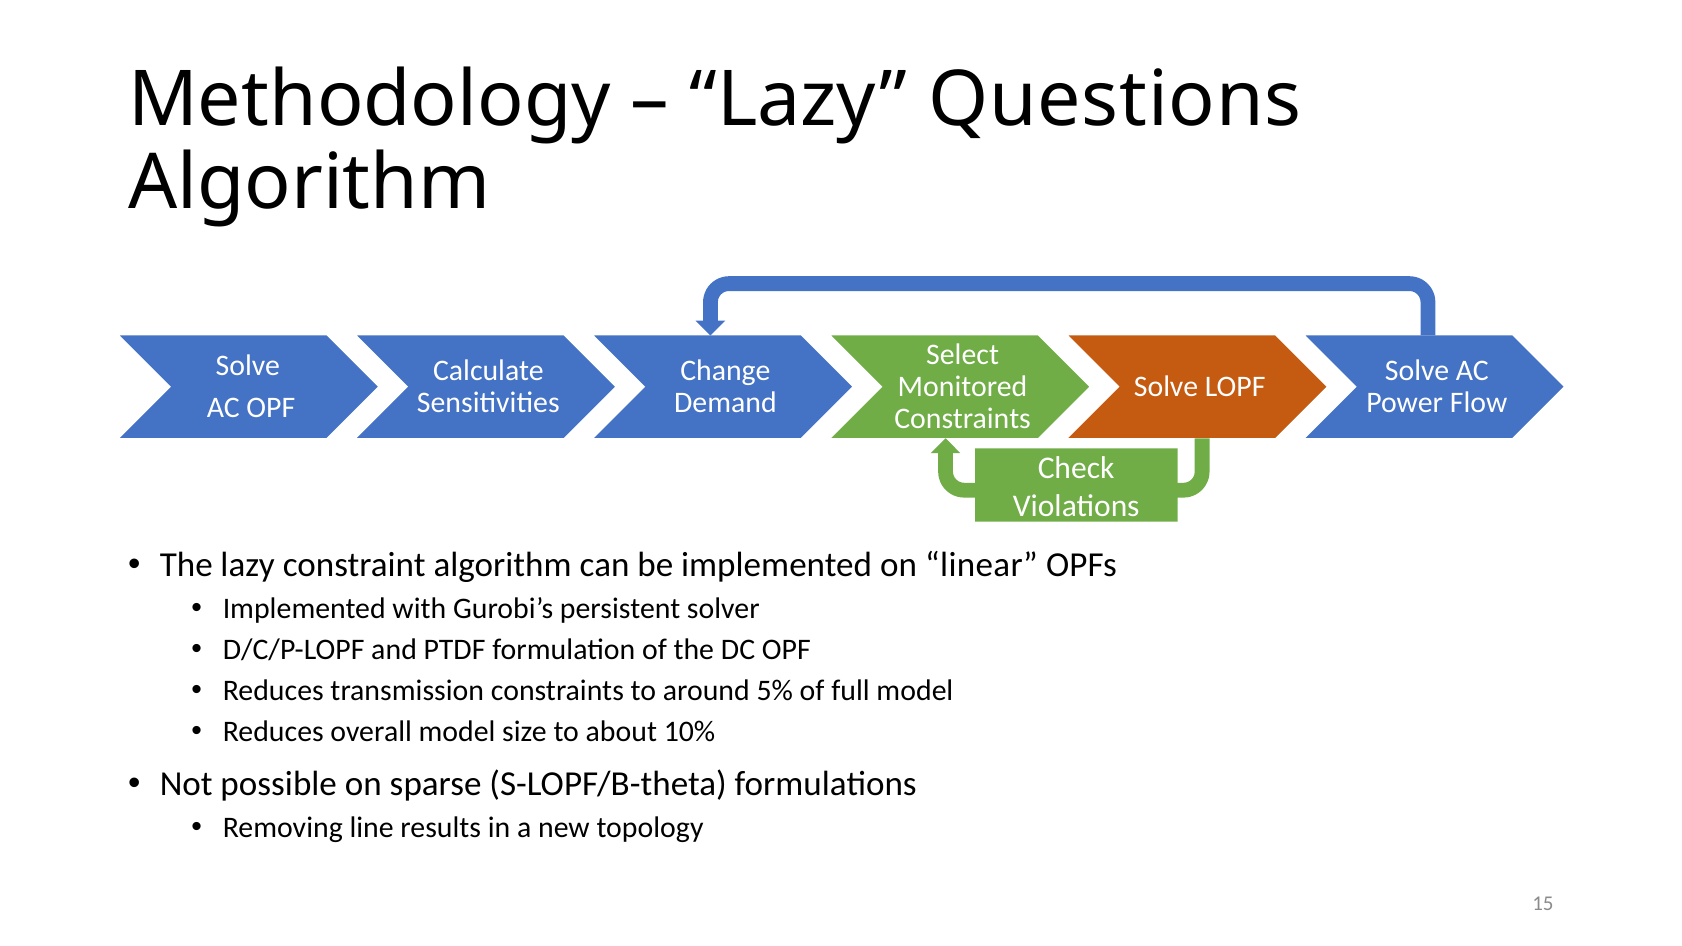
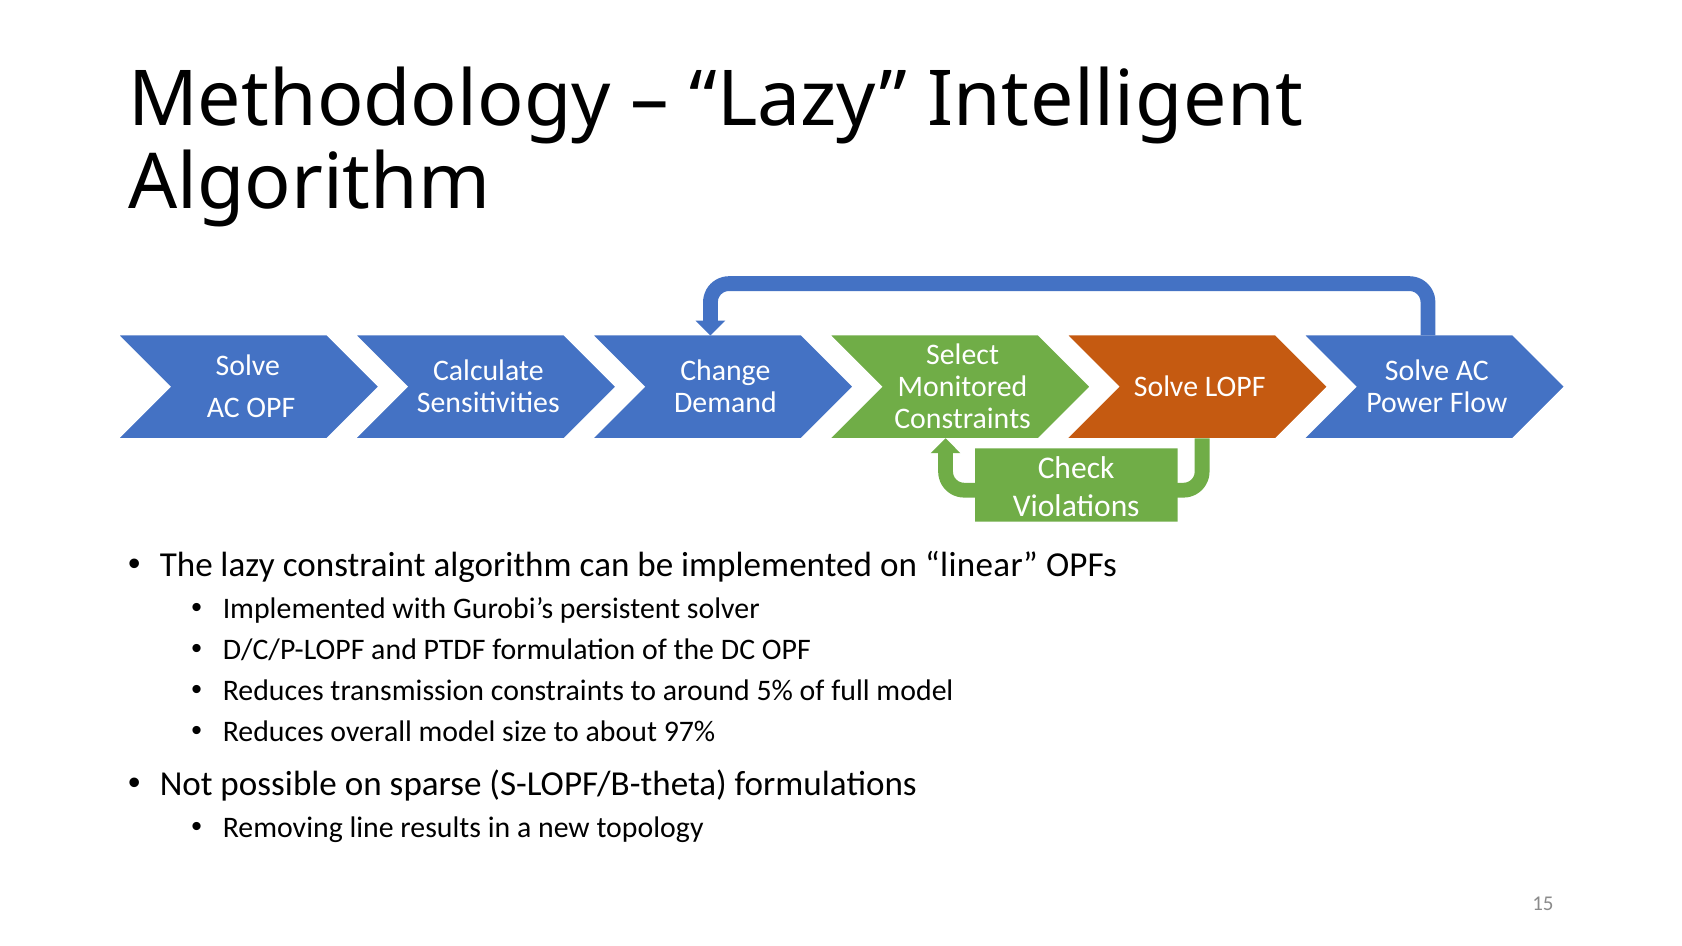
Questions: Questions -> Intelligent (1115, 100)
10%: 10% -> 97% (690, 732)
